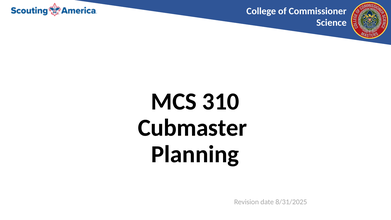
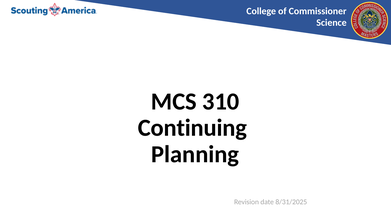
Cubmaster: Cubmaster -> Continuing (192, 128)
